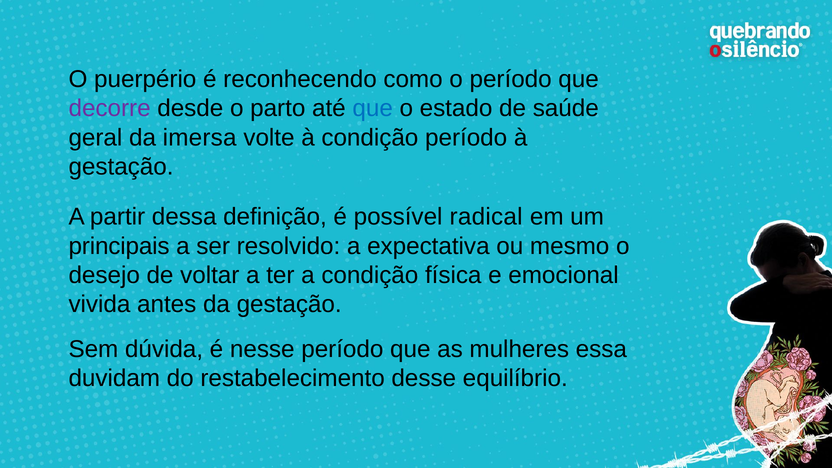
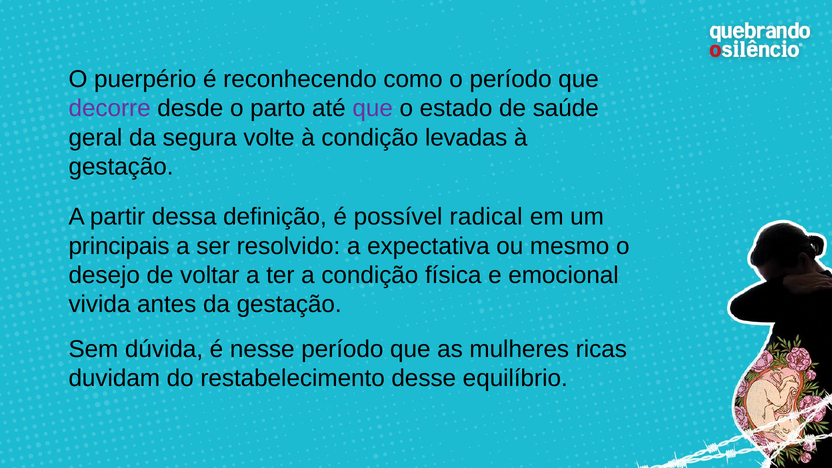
que colour: blue -> purple (373, 108)
imersa: imersa -> segura (200, 138)
condição período: período -> levadas (466, 138)
essa: essa -> ricas (601, 349)
